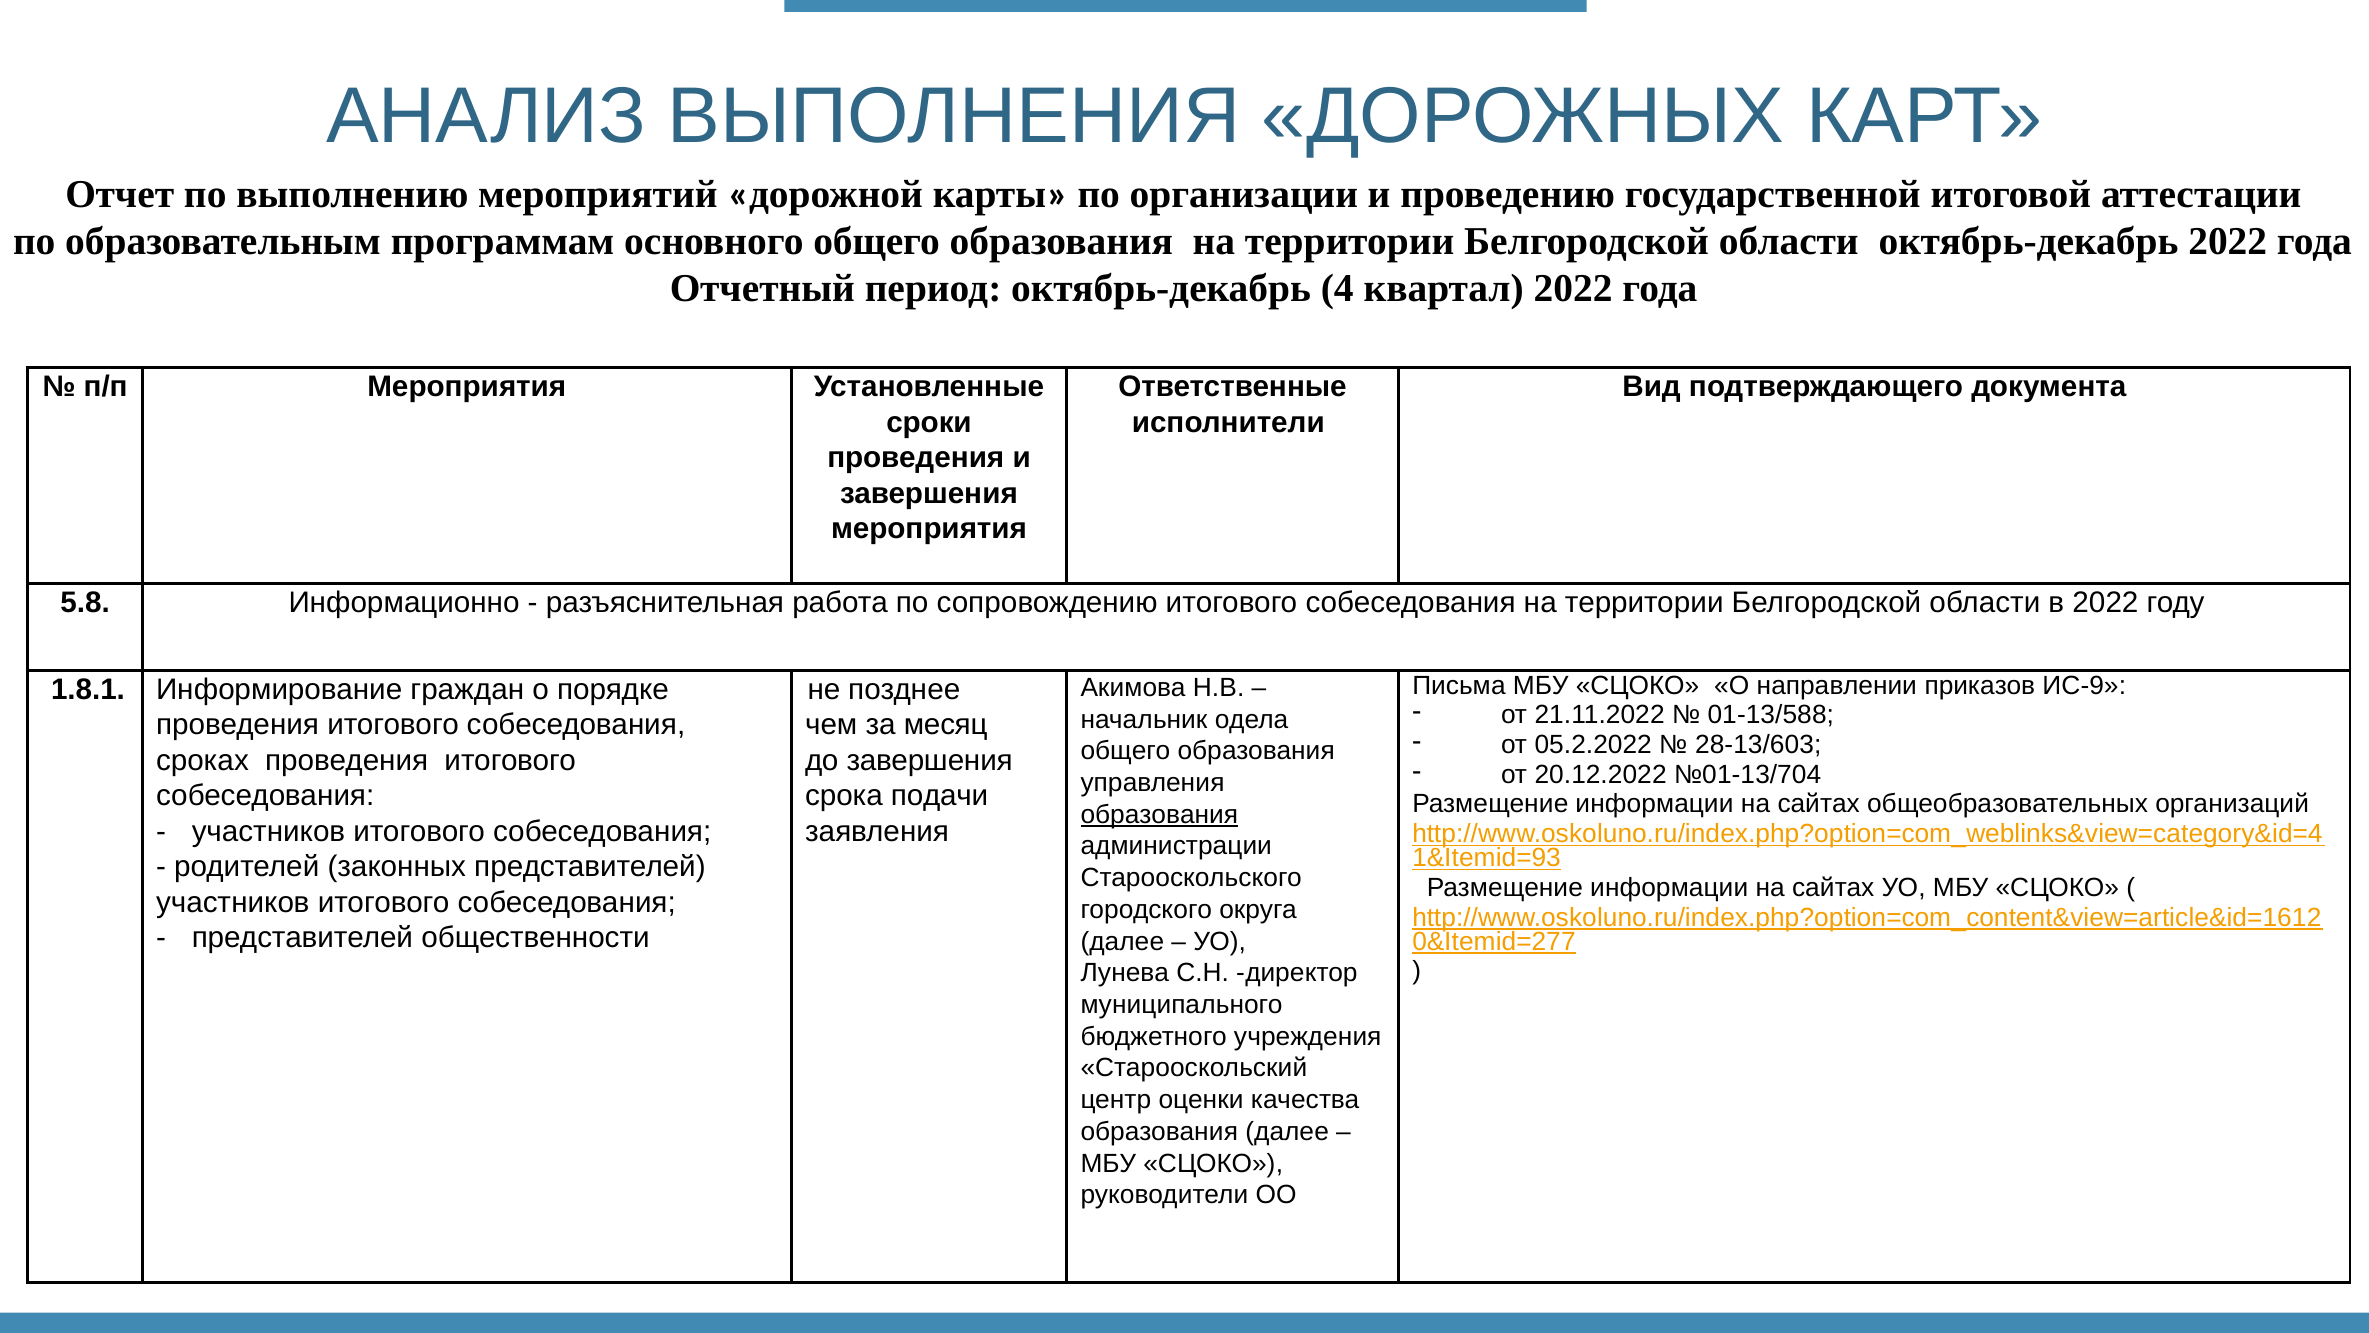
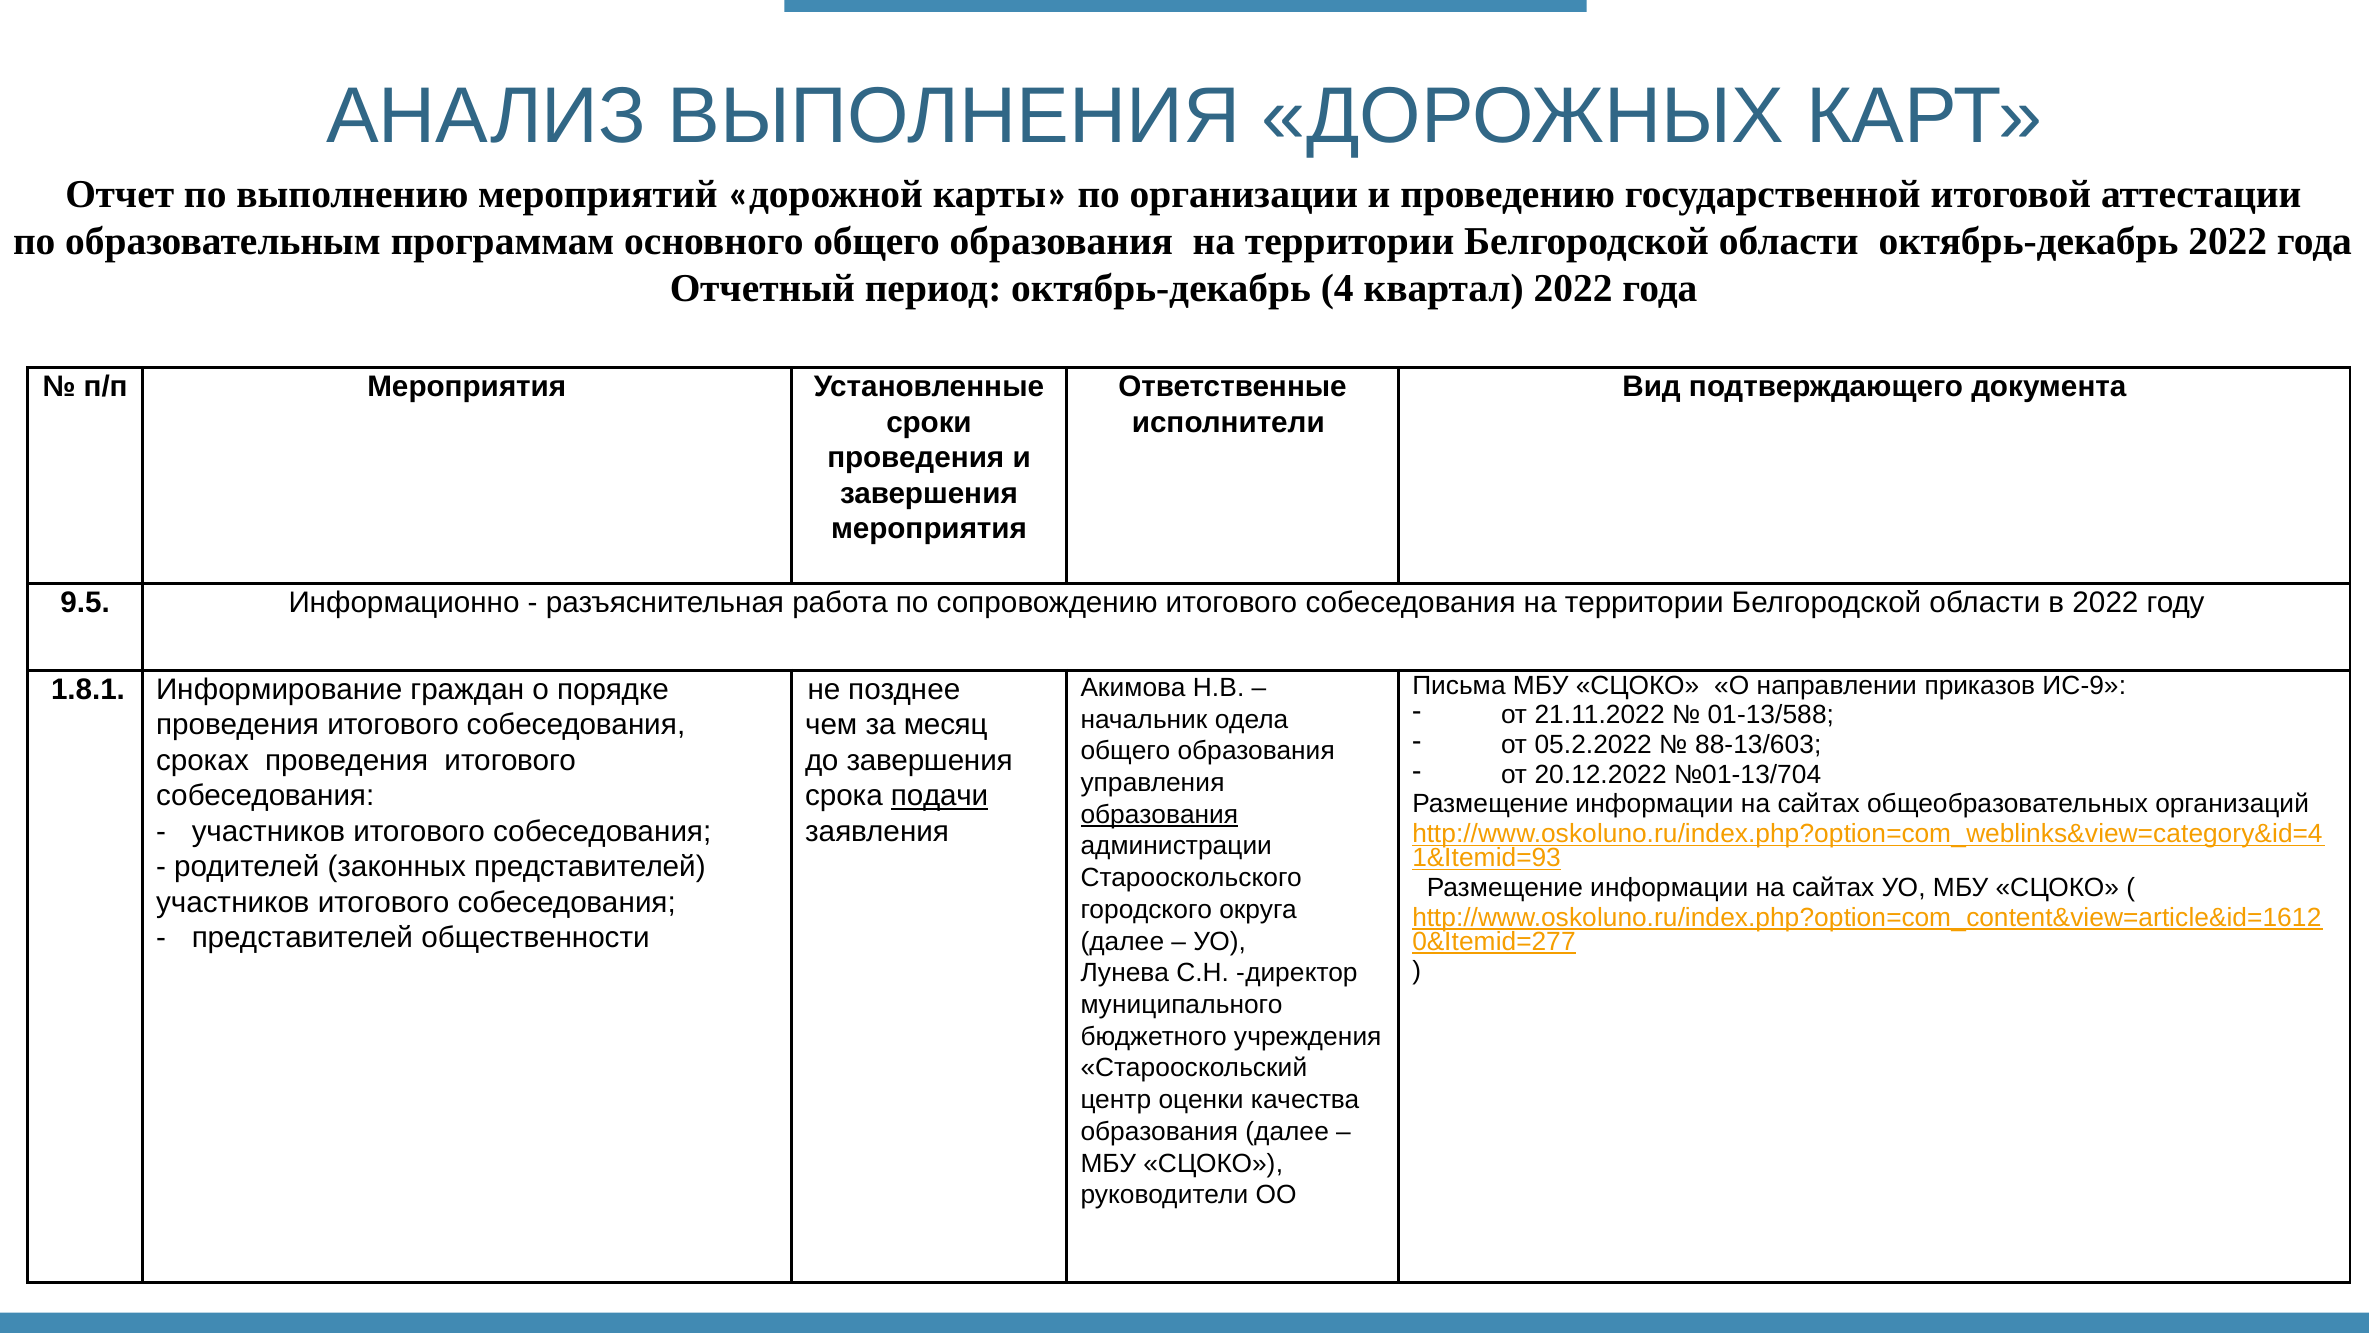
5.8: 5.8 -> 9.5 (85, 603)
28-13/603: 28-13/603 -> 88-13/603 (1758, 745)
подачи underline: none -> present (940, 796)
